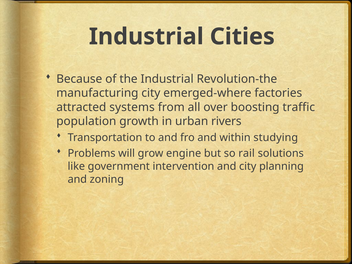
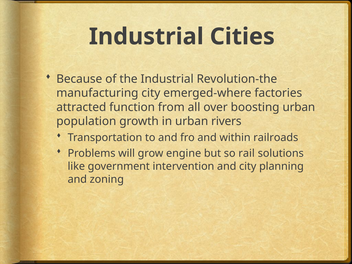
systems: systems -> function (132, 107)
boosting traffic: traffic -> urban (299, 107)
studying: studying -> railroads (276, 138)
